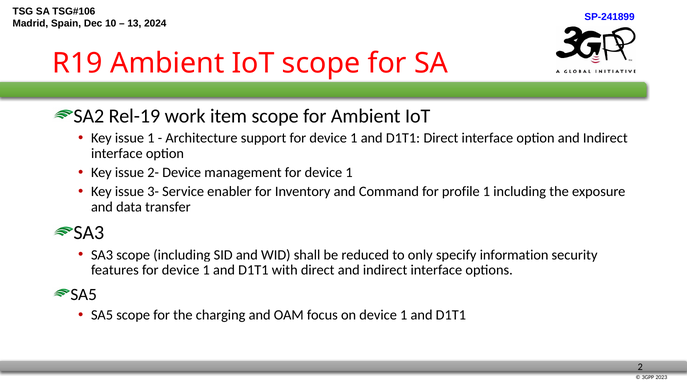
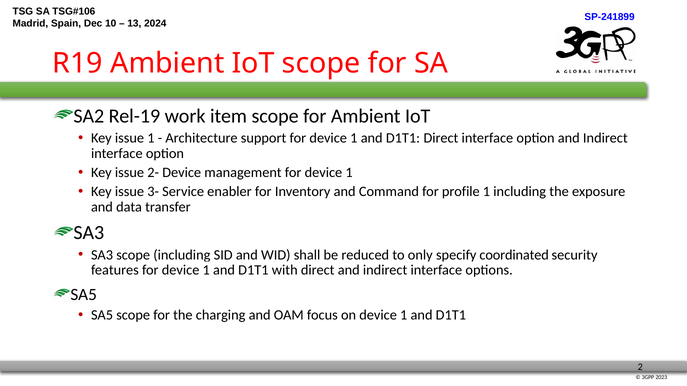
information: information -> coordinated (514, 255)
